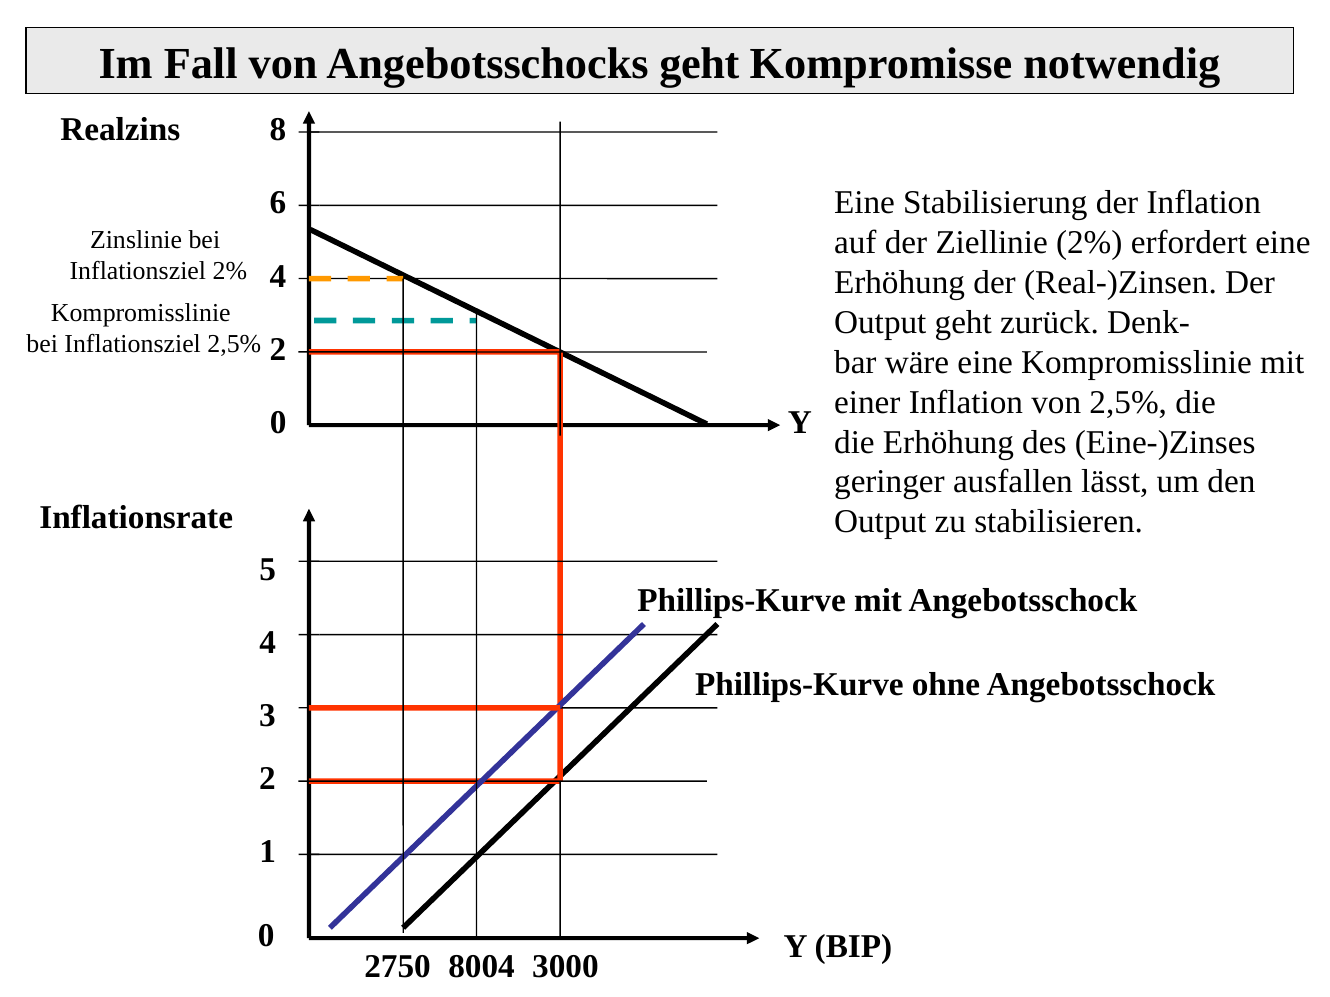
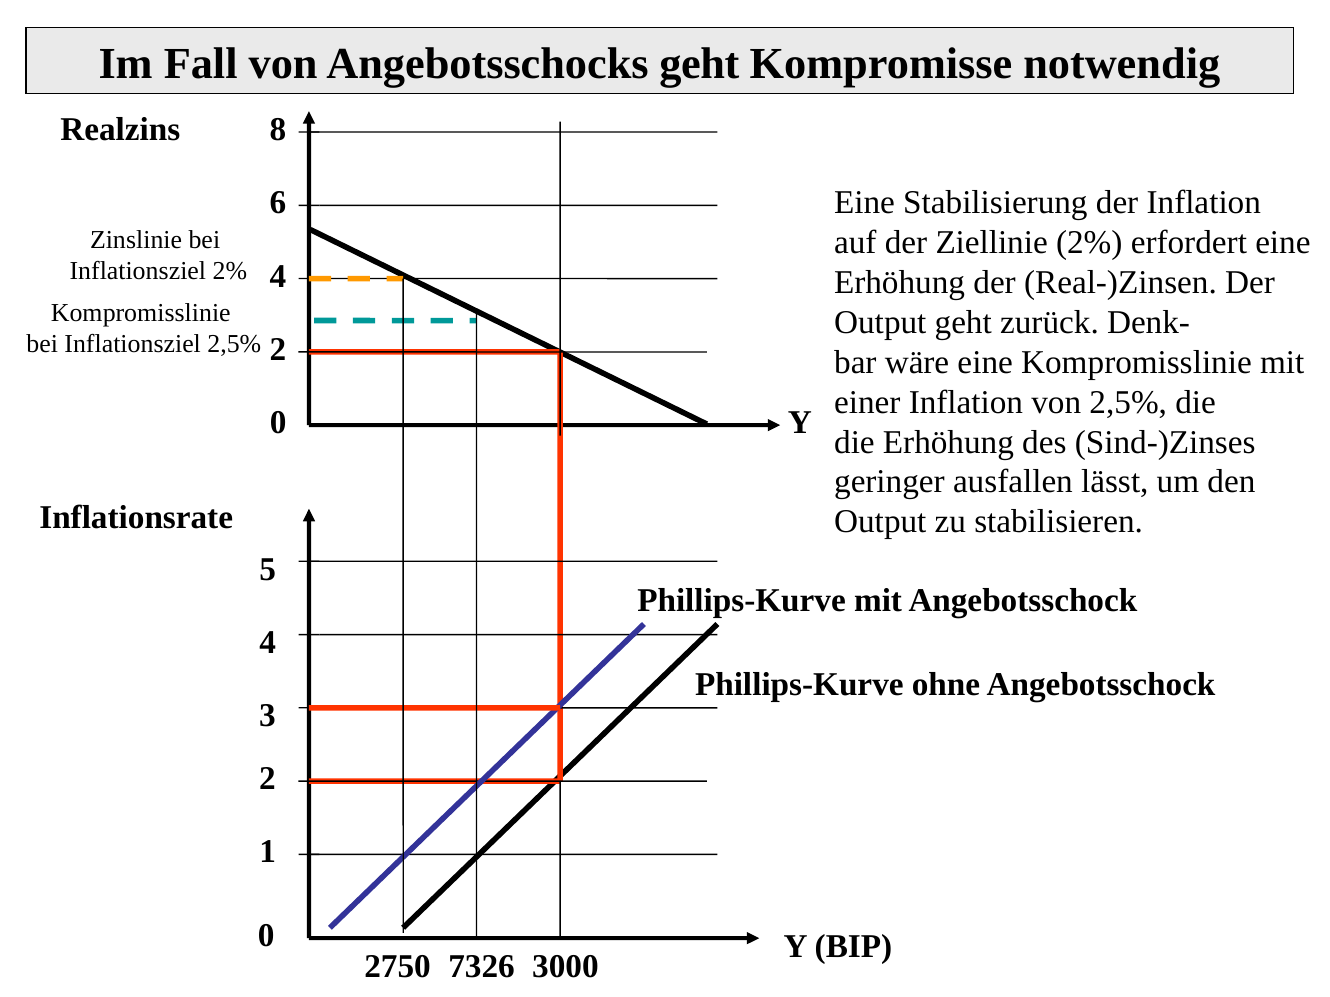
Eine-)Zinses: Eine-)Zinses -> Sind-)Zinses (1165, 442)
8004: 8004 -> 7326 (482, 967)
